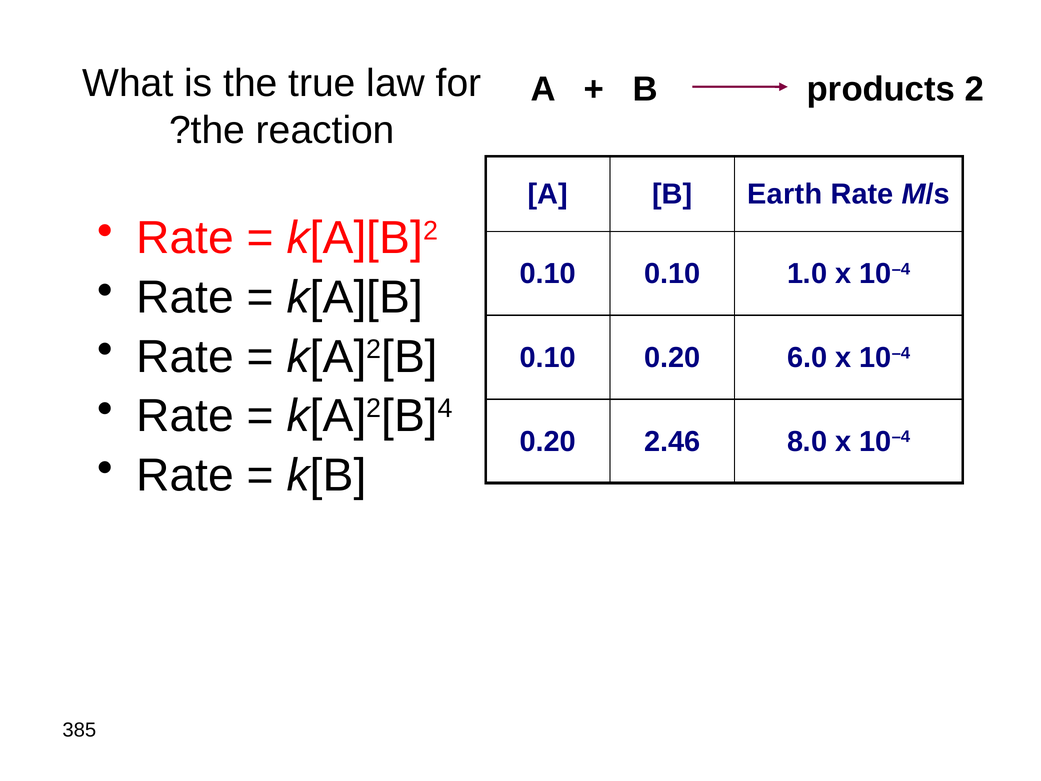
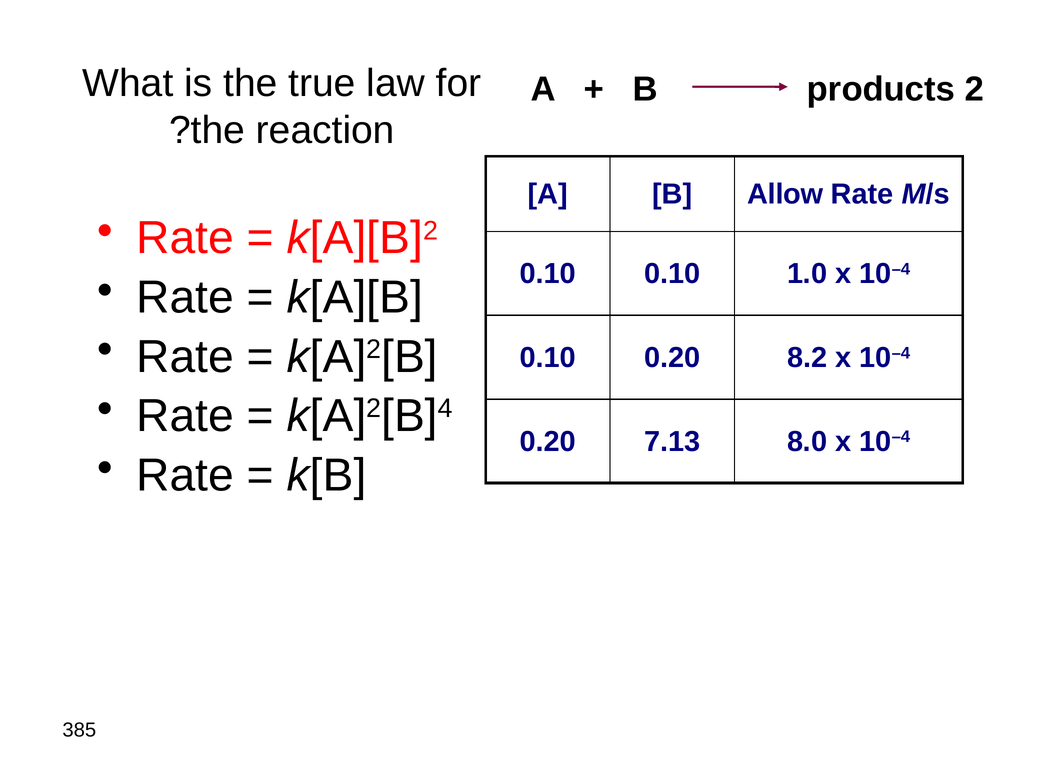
Earth: Earth -> Allow (785, 194)
6.0: 6.0 -> 8.2 (807, 358)
2.46: 2.46 -> 7.13 (672, 441)
